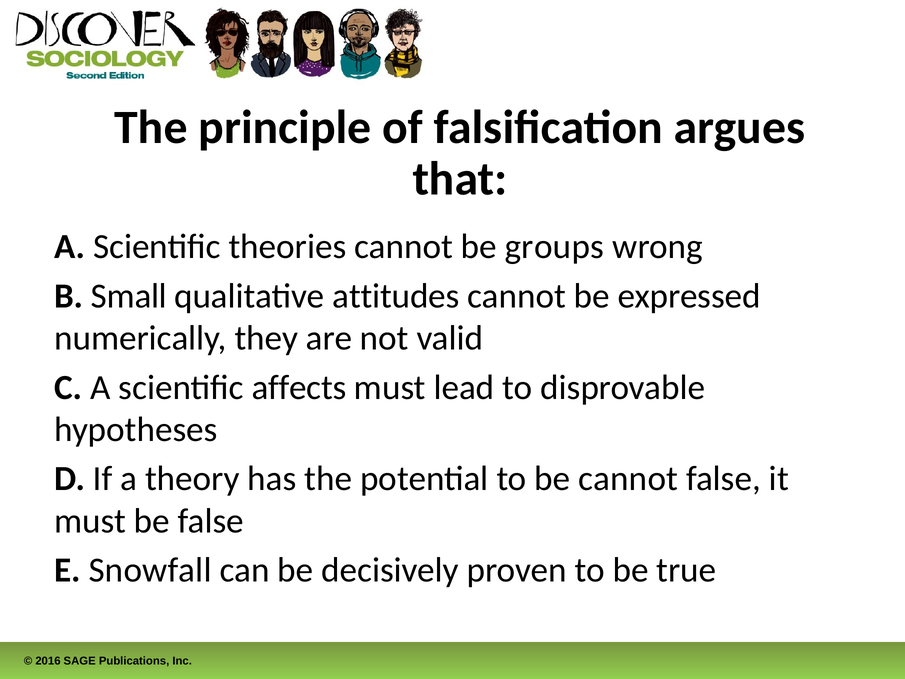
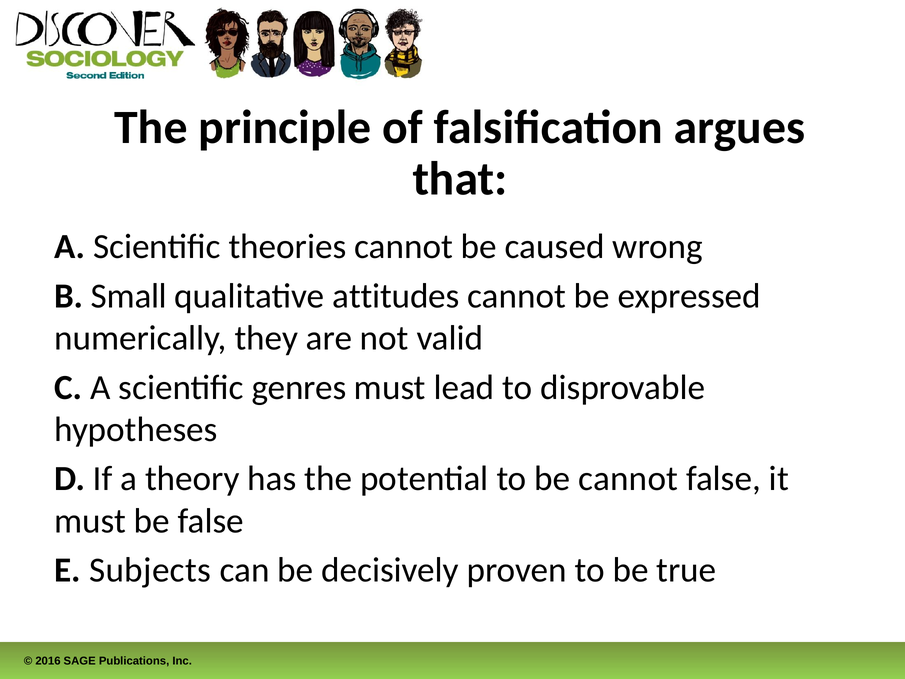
groups: groups -> caused (555, 247)
affects: affects -> genres (299, 387)
Snowfall: Snowfall -> Subjects (150, 570)
